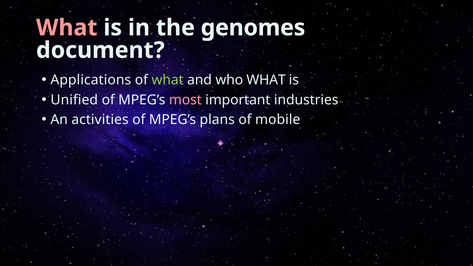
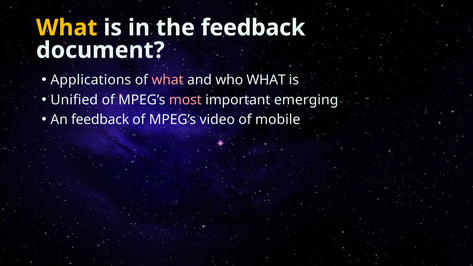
What colour: pink -> yellow (67, 28)
the genomes: genomes -> feedback (253, 28)
what colour: light green -> pink (168, 80)
industries: industries -> emerging (306, 100)
An activities: activities -> feedback (100, 120)
plans: plans -> video (217, 120)
